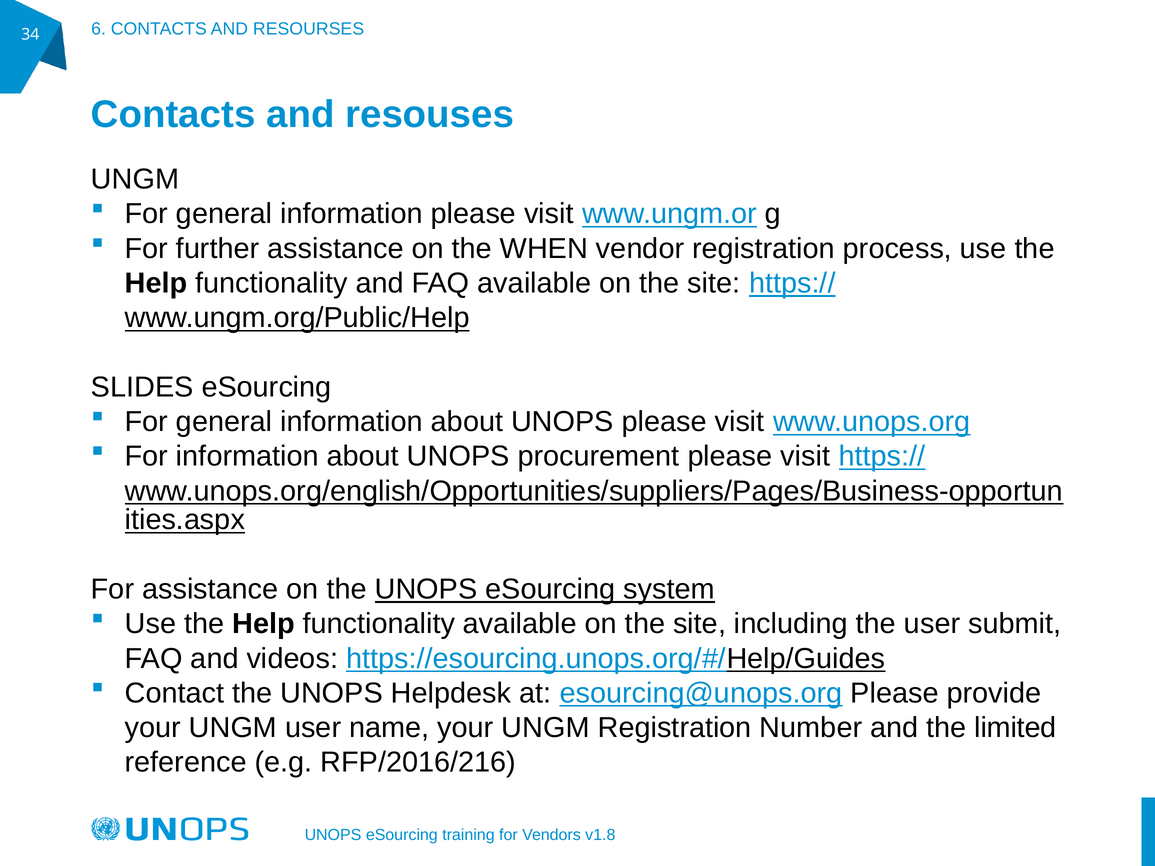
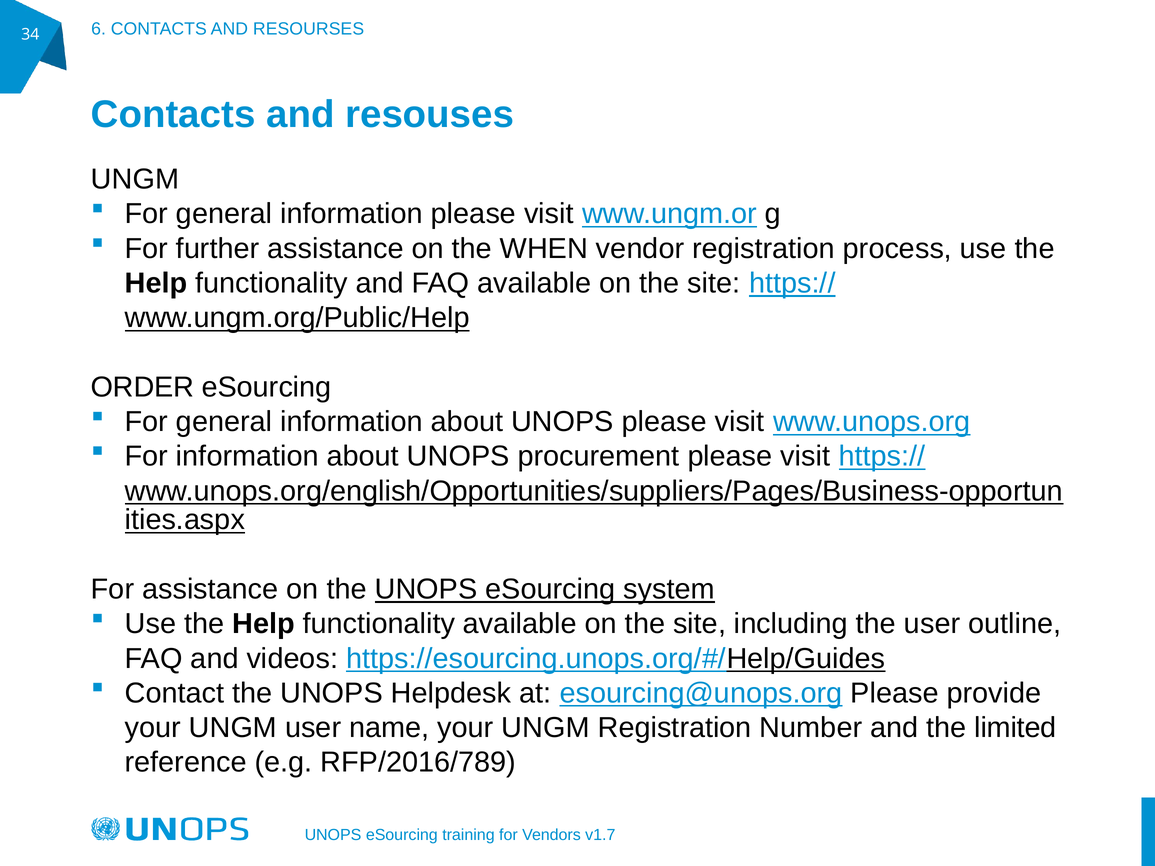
SLIDES: SLIDES -> ORDER (142, 387)
submit: submit -> outline (1015, 624)
RFP/2016/216: RFP/2016/216 -> RFP/2016/789 (418, 763)
v1.8: v1.8 -> v1.7 (600, 835)
